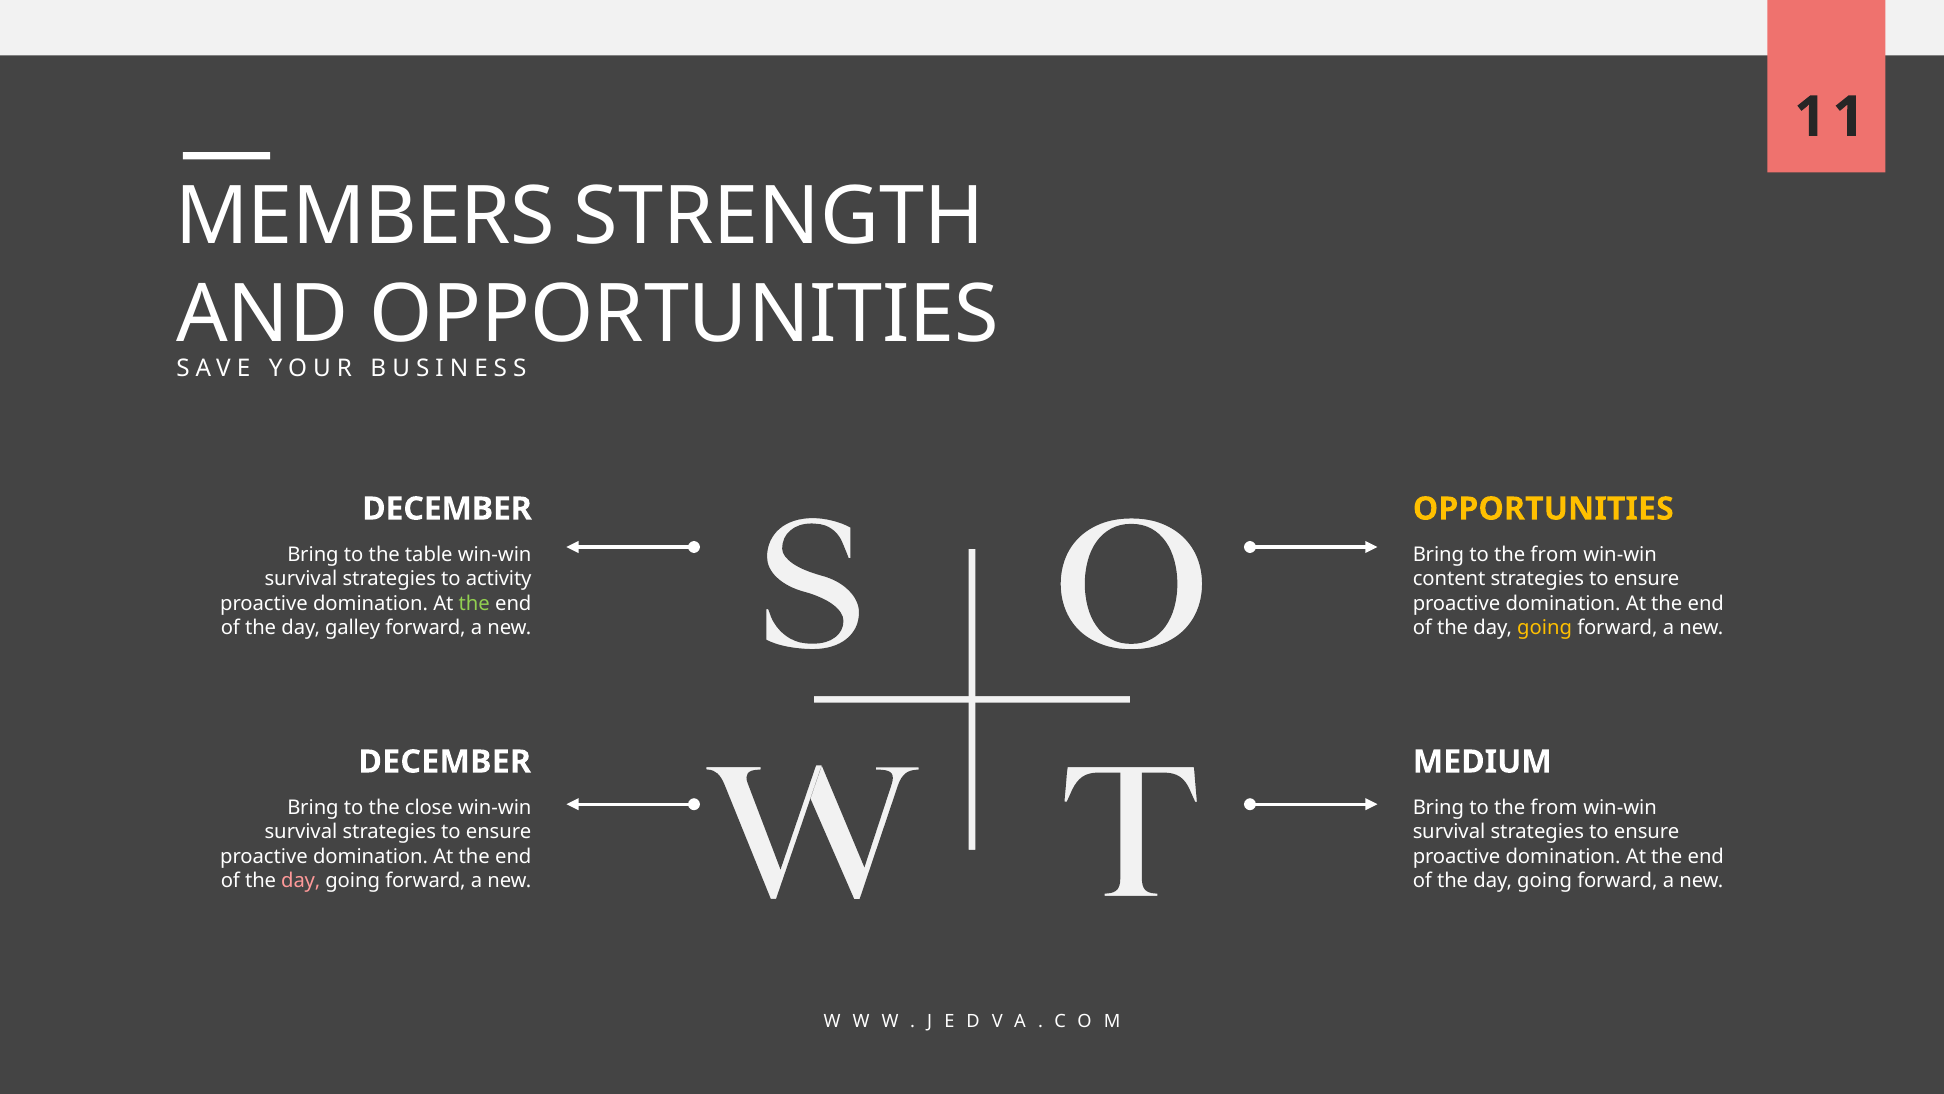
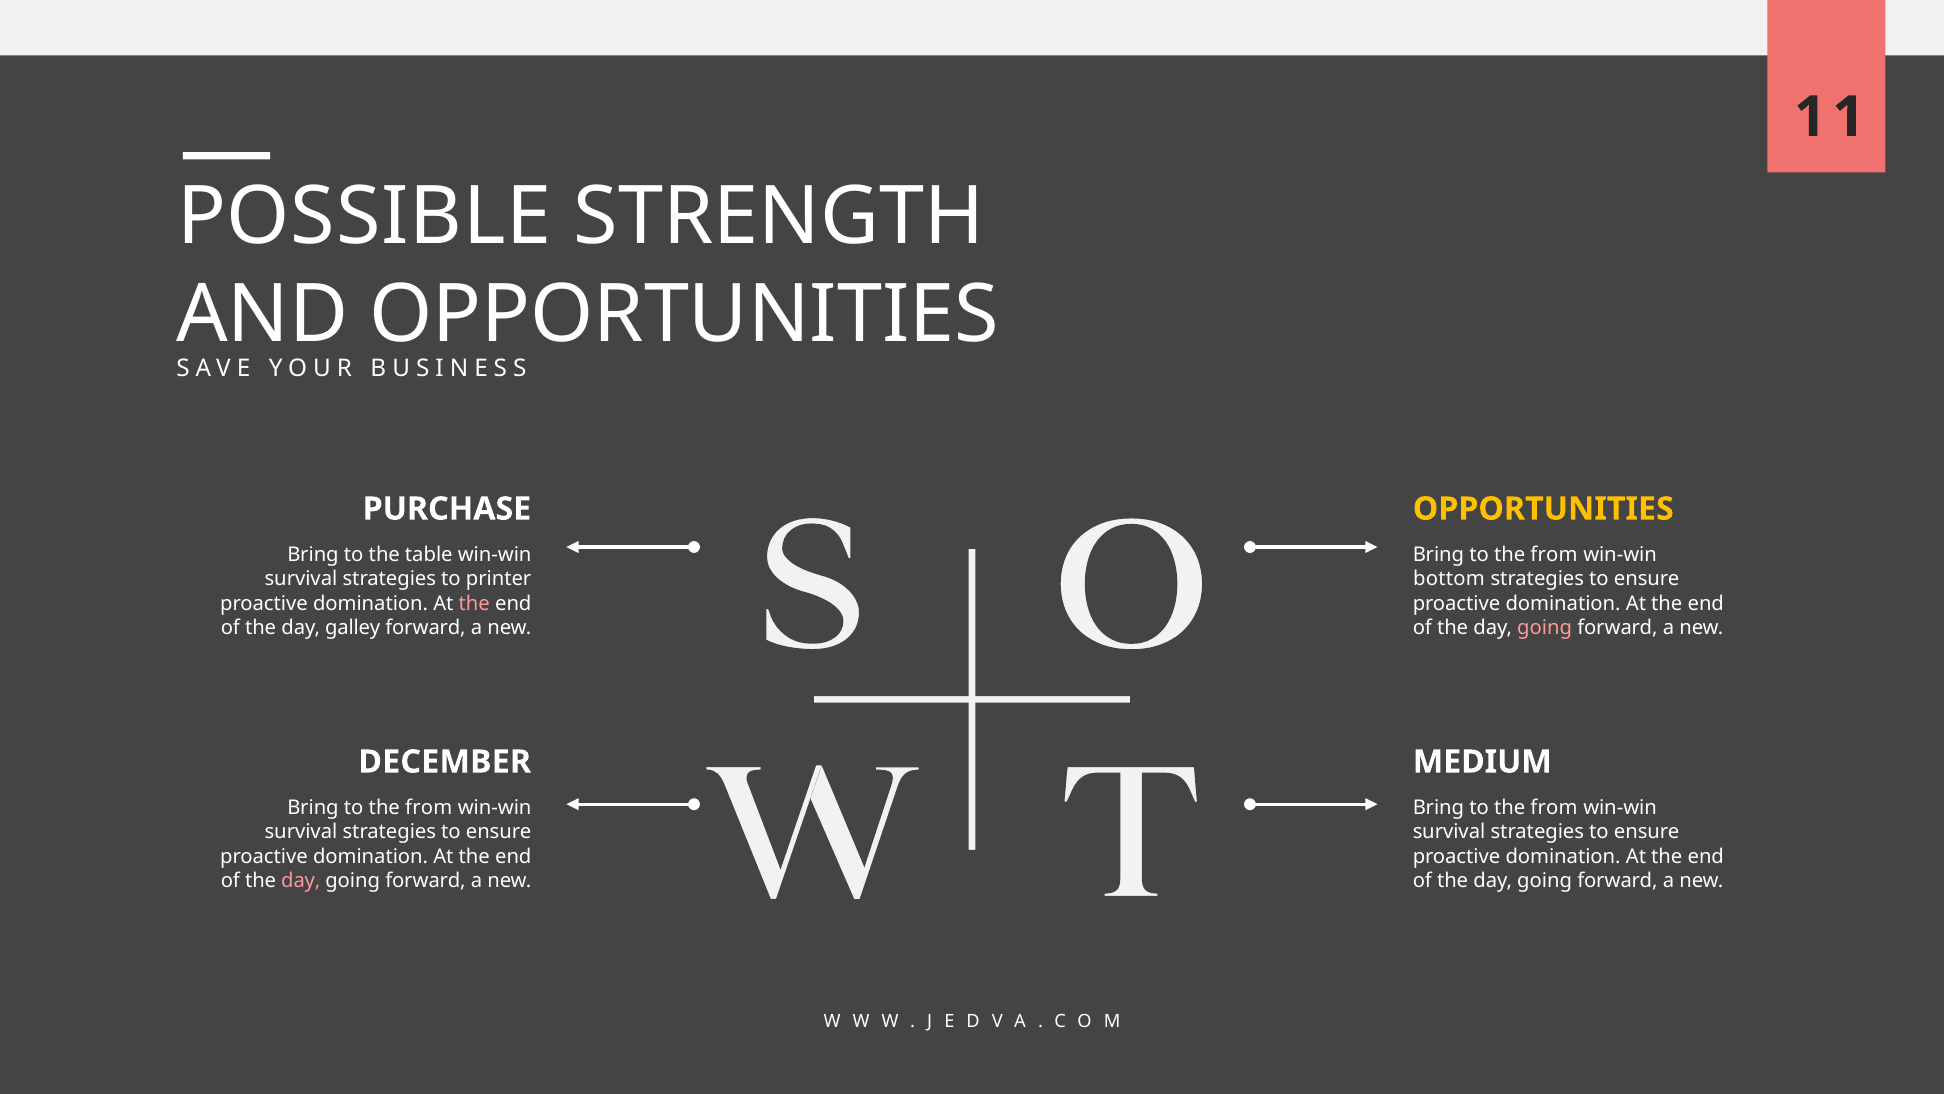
MEMBERS: MEMBERS -> POSSIBLE (364, 217)
DECEMBER: DECEMBER -> PURCHASE (447, 509)
activity: activity -> printer (499, 579)
content: content -> bottom (1449, 579)
the colour: light green -> pink (474, 603)
going colour: yellow -> pink (1545, 627)
close: close -> from (429, 807)
